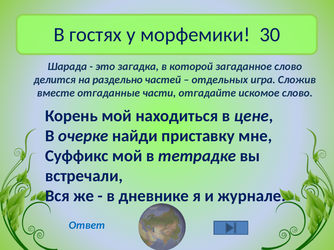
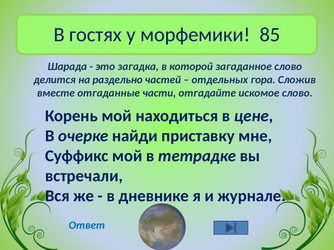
30: 30 -> 85 (270, 35)
игра: игра -> гора (263, 80)
